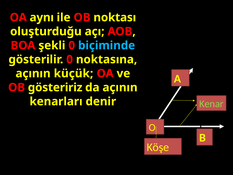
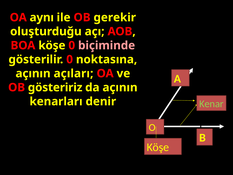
noktası: noktası -> gerekir (115, 17)
BOA şekli: şekli -> köşe (52, 45)
biçiminde colour: light blue -> pink (107, 45)
küçük: küçük -> açıları (74, 73)
